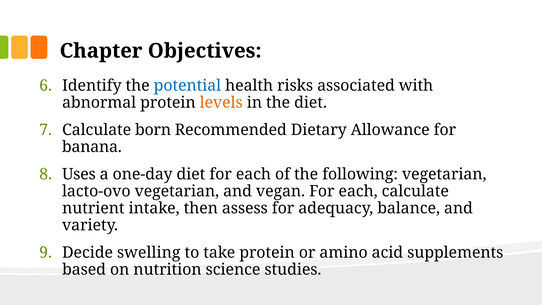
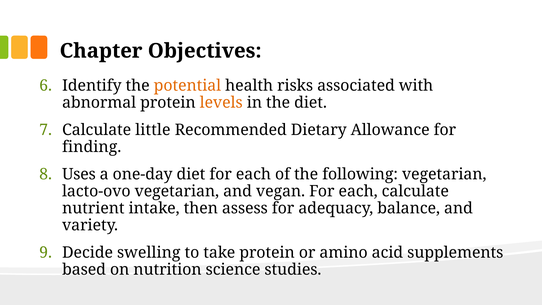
potential colour: blue -> orange (187, 86)
born: born -> little (153, 130)
banana: banana -> finding (92, 147)
